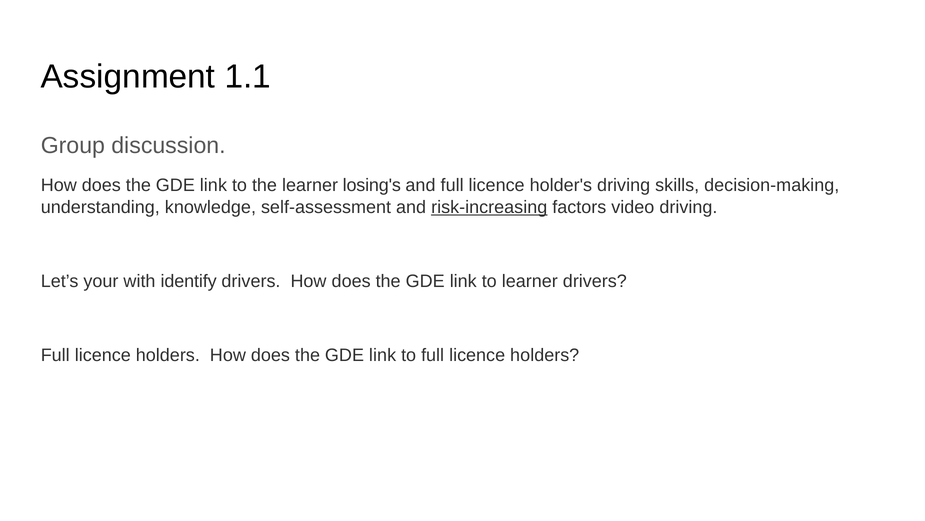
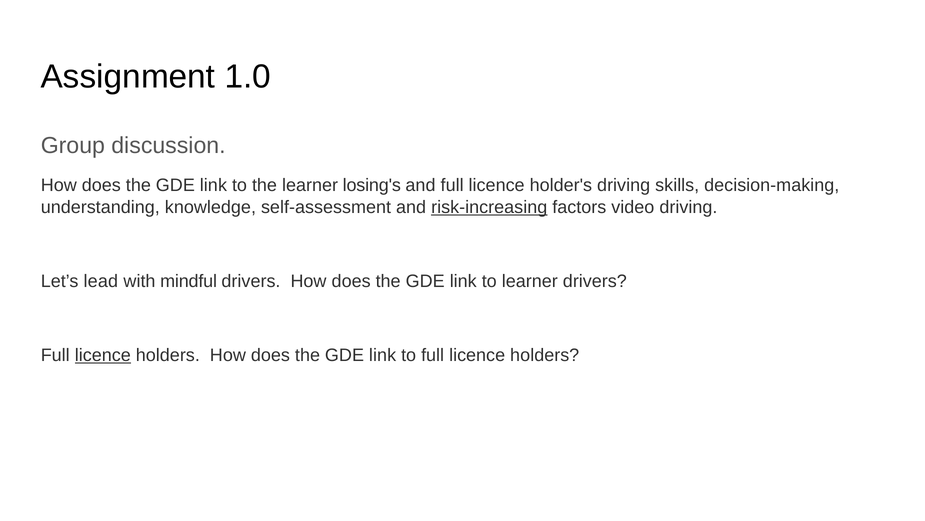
1.1: 1.1 -> 1.0 (248, 77)
your: your -> lead (101, 281)
identify: identify -> mindful (189, 281)
licence underline: none -> present (103, 355)
